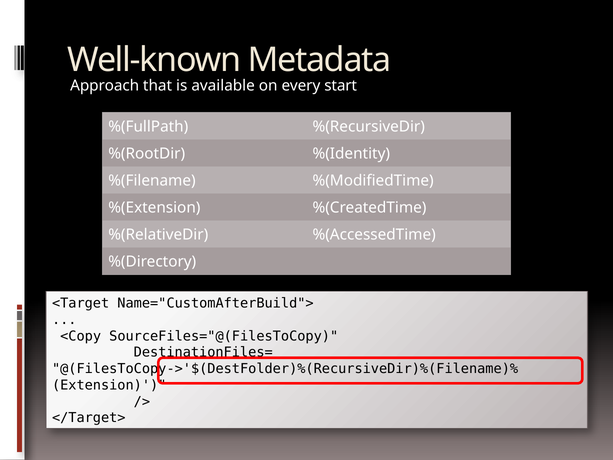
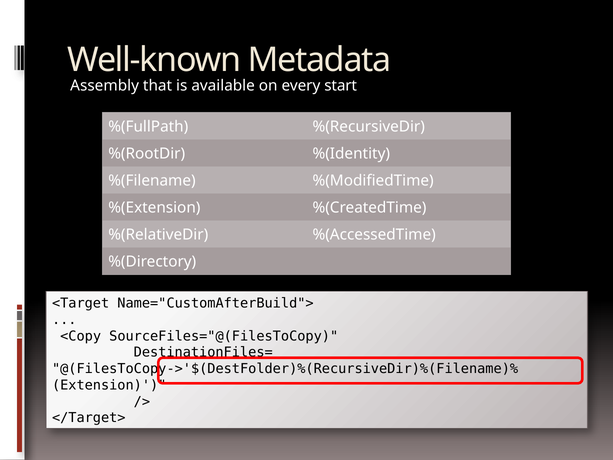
Approach: Approach -> Assembly (105, 86)
